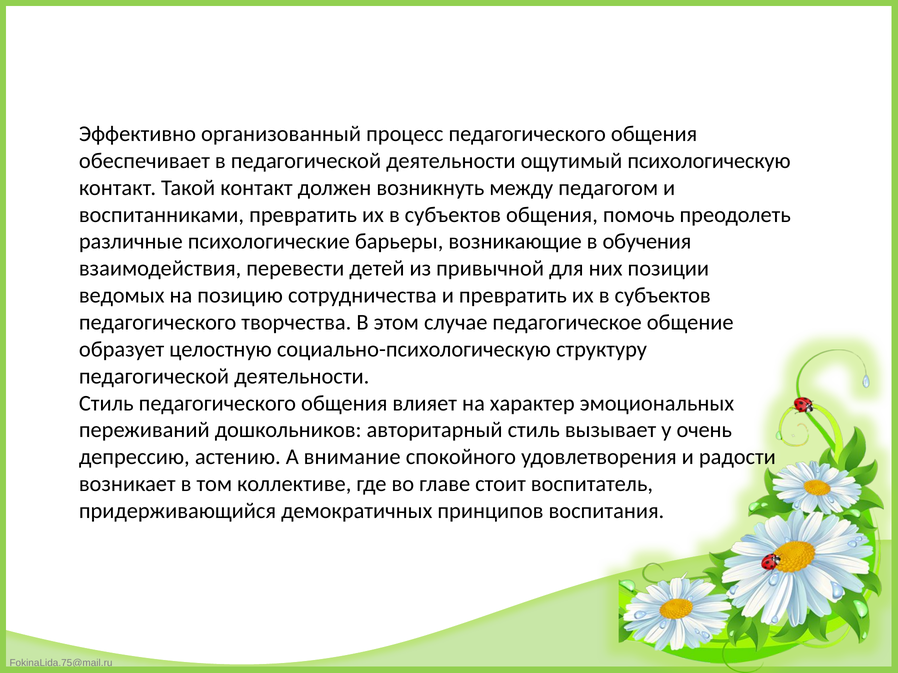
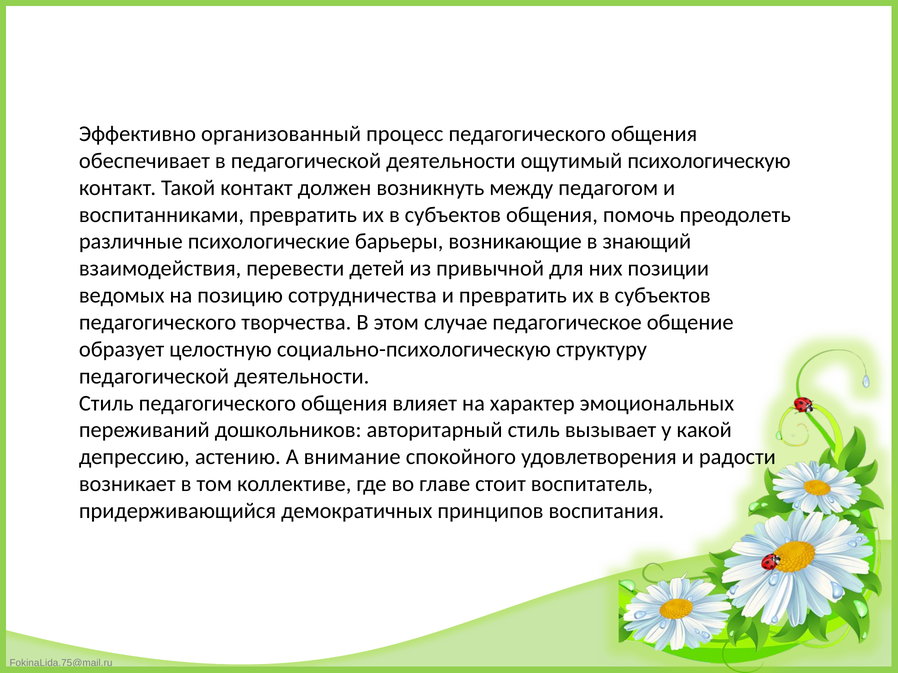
обучения: обучения -> знающий (647, 242)
очень: очень -> какой (704, 430)
